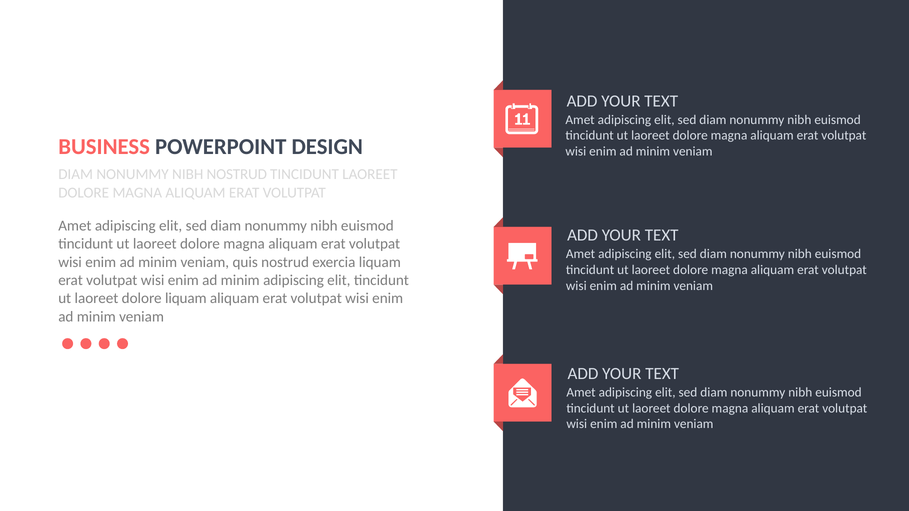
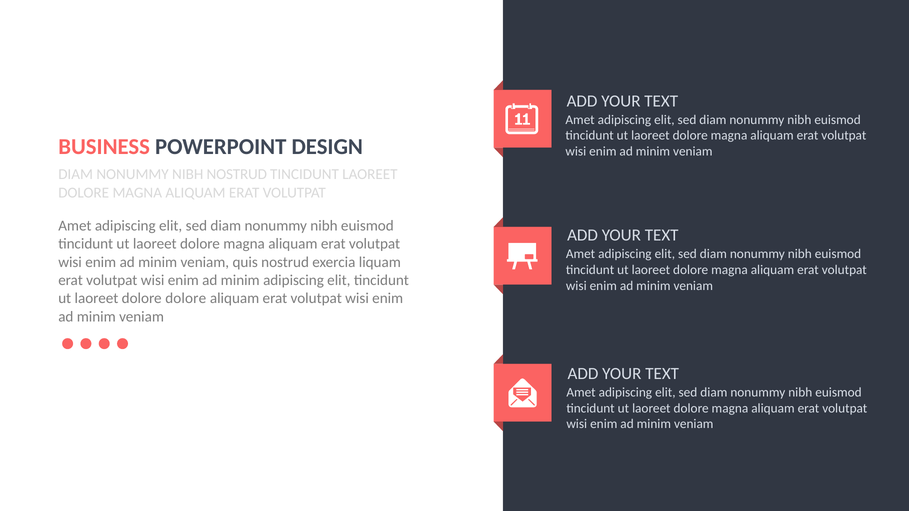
dolore liquam: liquam -> dolore (186, 299)
